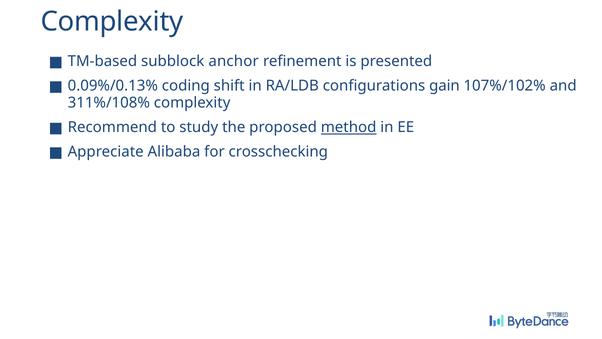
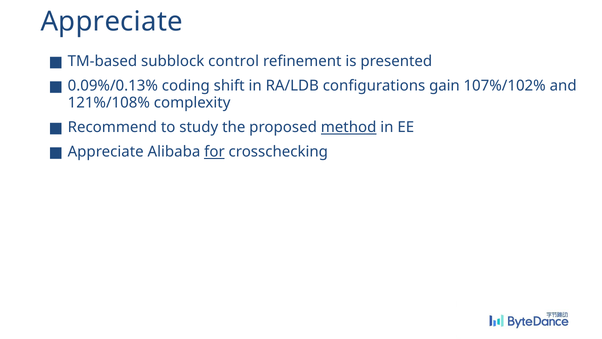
Complexity: Complexity -> Appreciate (112, 22)
anchor: anchor -> control (234, 61)
311%/108%: 311%/108% -> 121%/108% (109, 103)
for underline: none -> present (214, 152)
